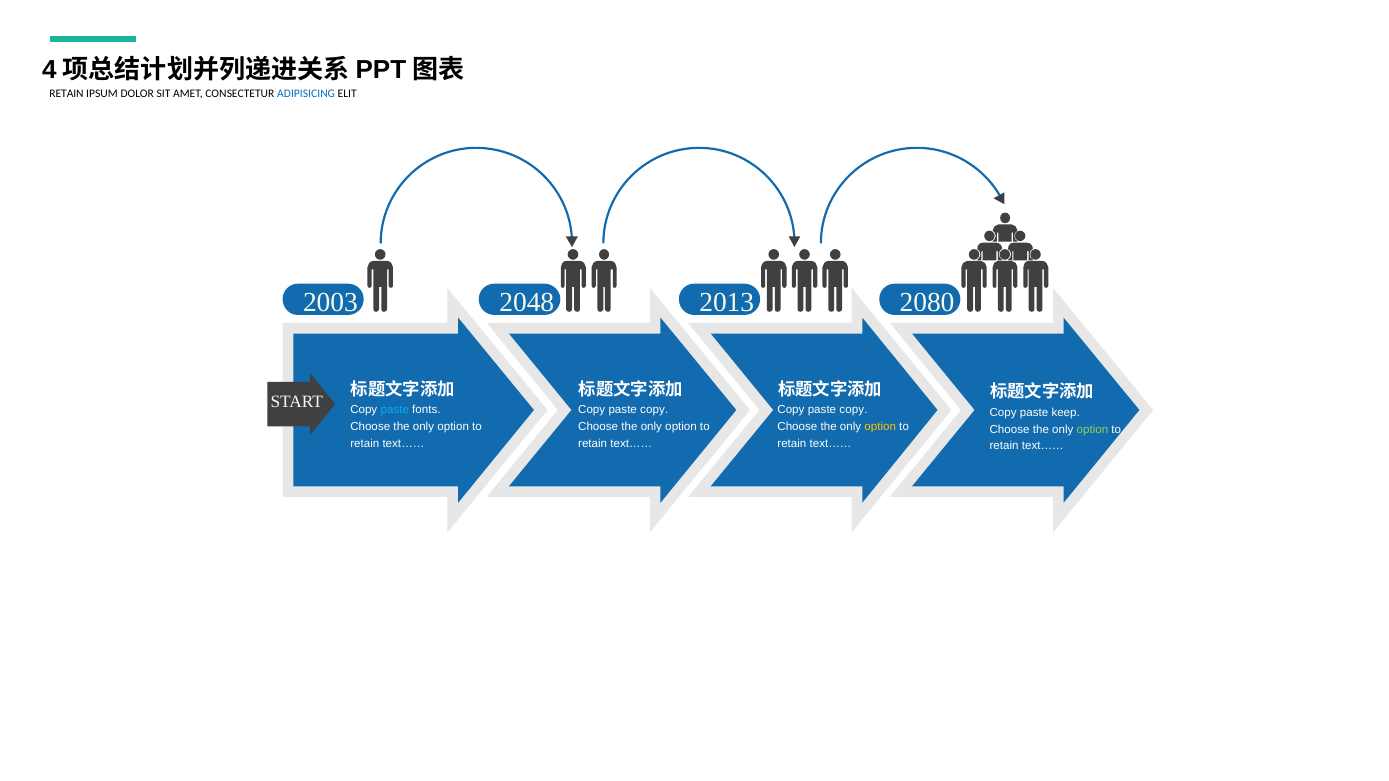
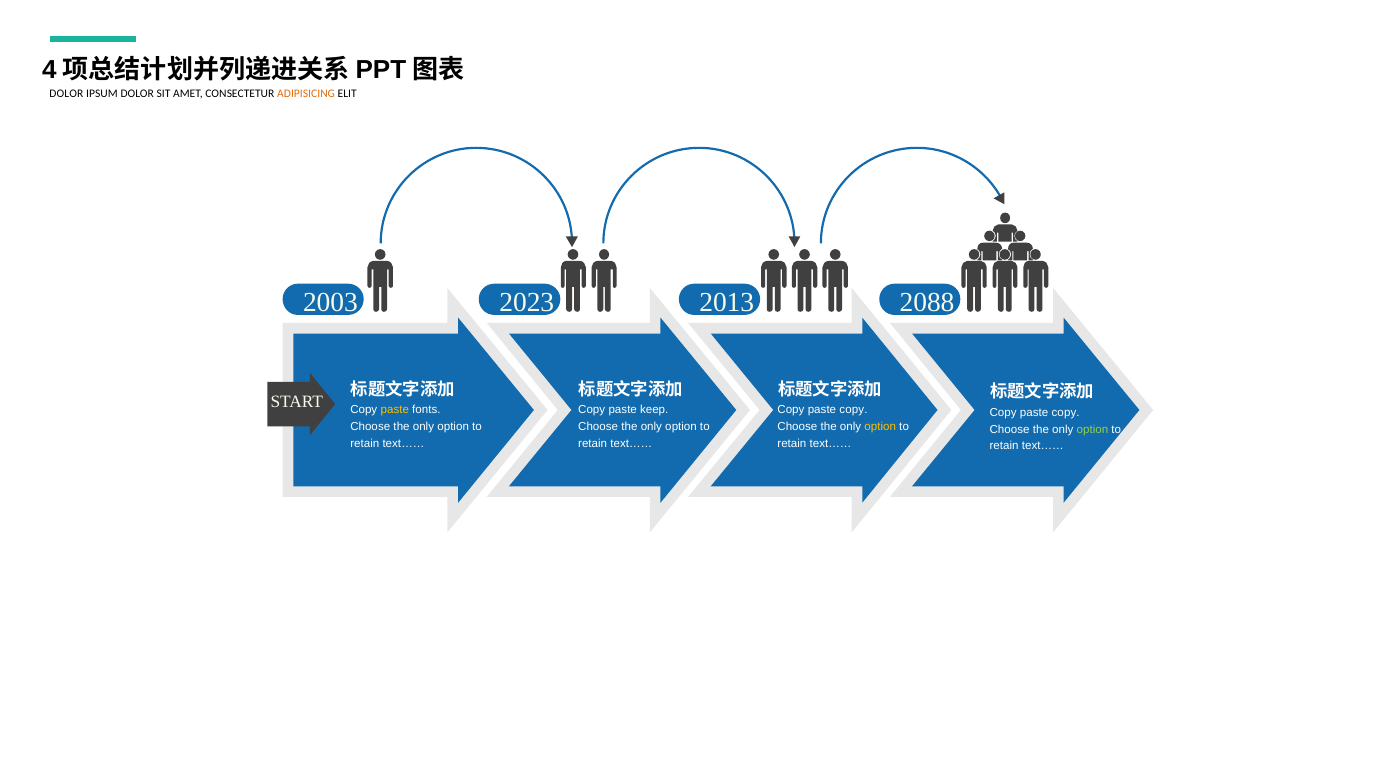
RETAIN: RETAIN -> DOLOR (66, 93)
ADIPISICING colour: blue -> orange (306, 93)
2048: 2048 -> 2023 (527, 303)
2080: 2080 -> 2088 (927, 303)
paste colour: light blue -> yellow (395, 410)
copy: copy -> keep (654, 410)
keep: keep -> copy (1066, 413)
